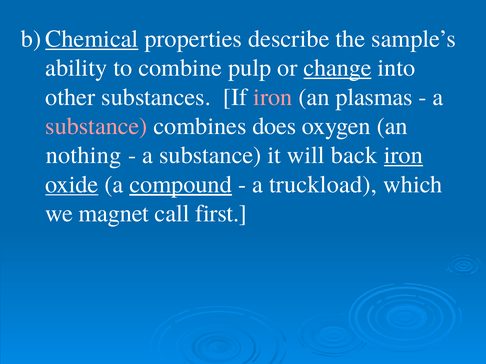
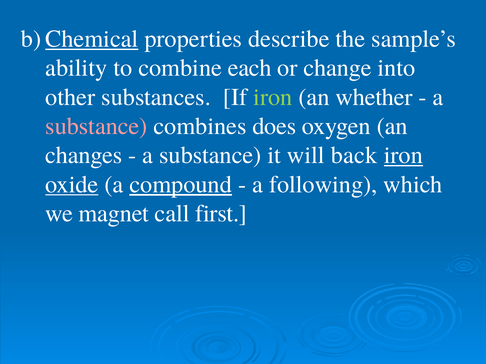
pulp: pulp -> each (250, 68)
change underline: present -> none (338, 68)
iron colour: pink -> light green (273, 97)
plasmas: plasmas -> whether (374, 97)
nothing: nothing -> changes (84, 156)
truckload: truckload -> following (323, 185)
